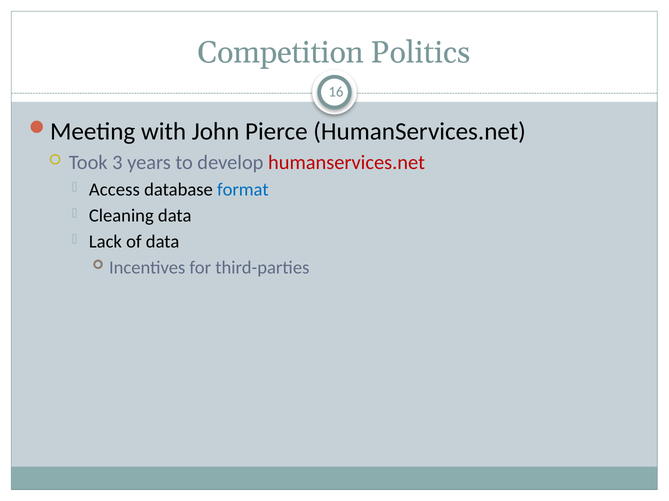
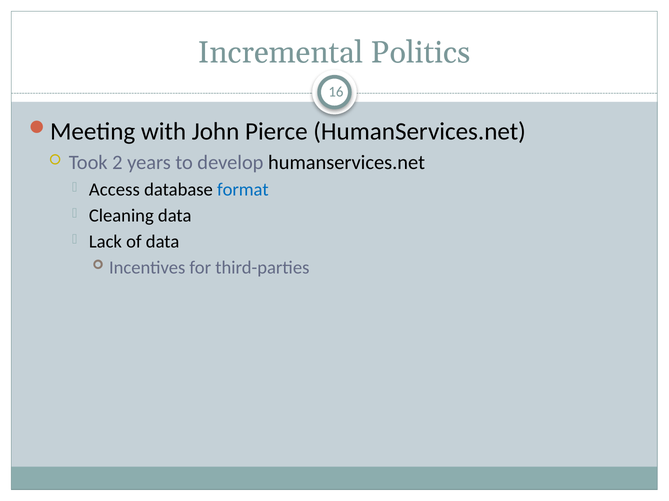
Competition: Competition -> Incremental (281, 53)
3: 3 -> 2 (117, 163)
humanservices.net colour: red -> black (347, 163)
